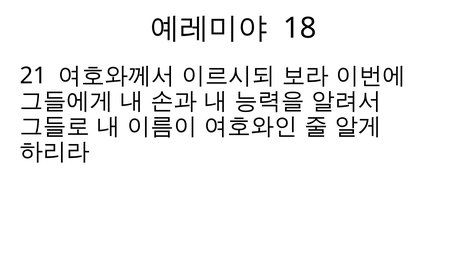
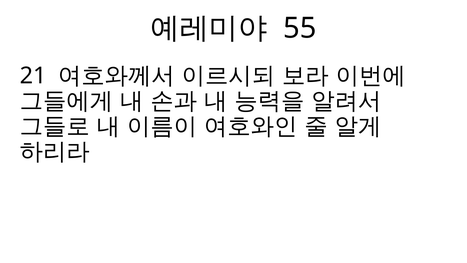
18: 18 -> 55 (300, 28)
